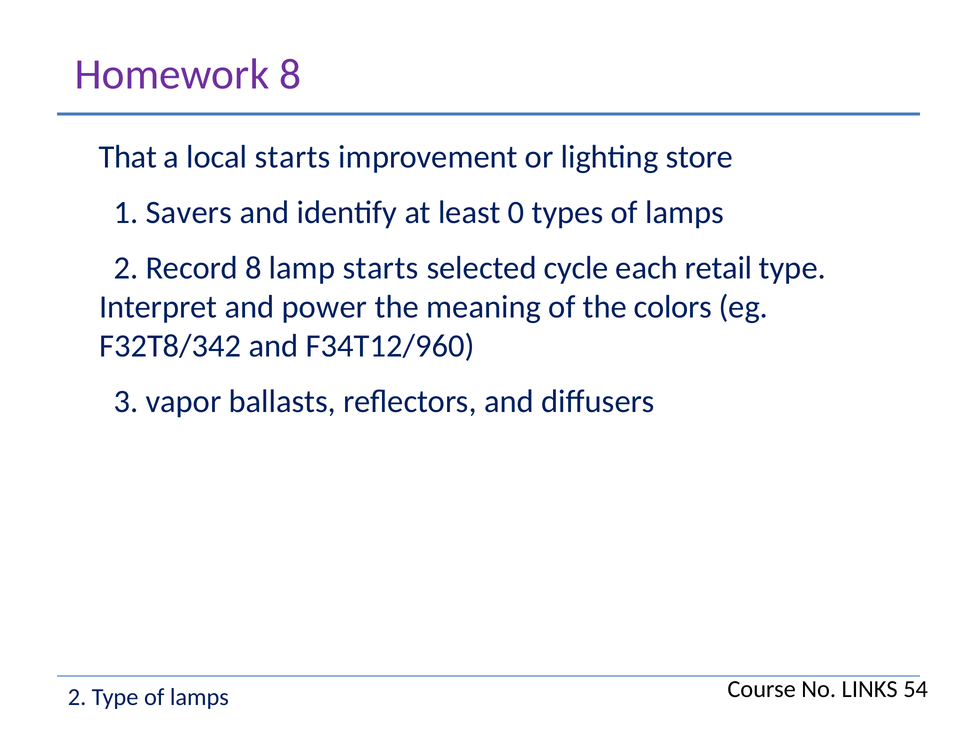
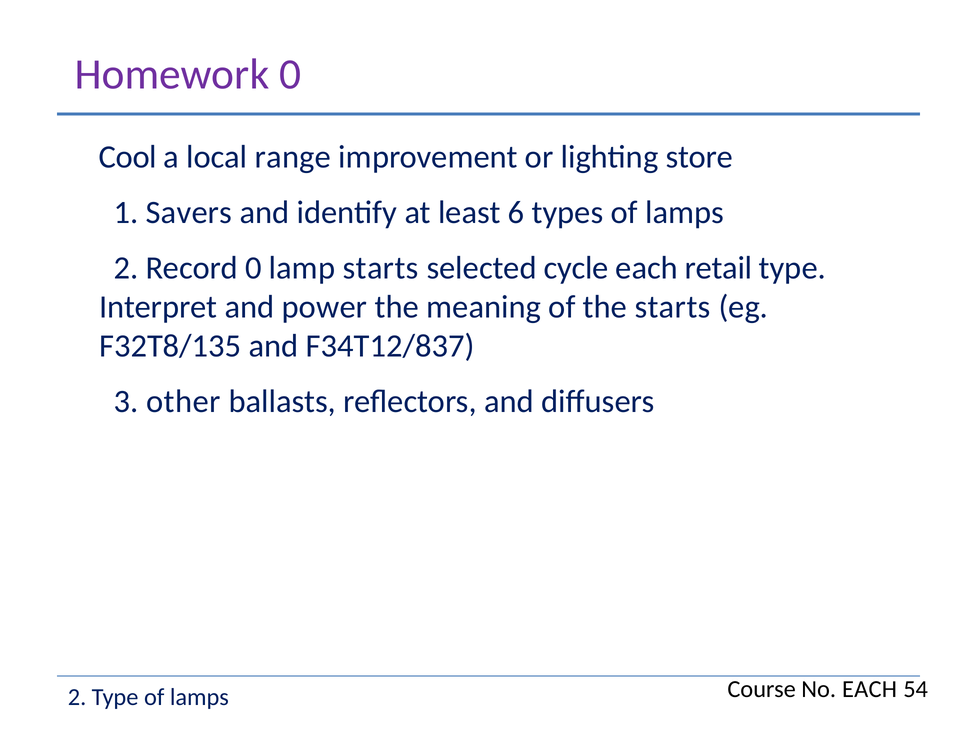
Homework 8: 8 -> 0 (290, 75)
That: That -> Cool (128, 157)
local starts: starts -> range (293, 157)
0: 0 -> 6 (516, 212)
Record 8: 8 -> 0 (253, 268)
the colors: colors -> starts (673, 307)
F32T8/342: F32T8/342 -> F32T8/135 (170, 346)
F34T12/960: F34T12/960 -> F34T12/837 (390, 346)
vapor: vapor -> other (183, 401)
No LINKS: LINKS -> EACH (870, 689)
